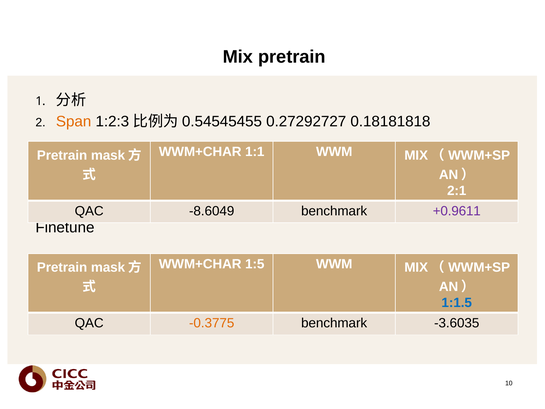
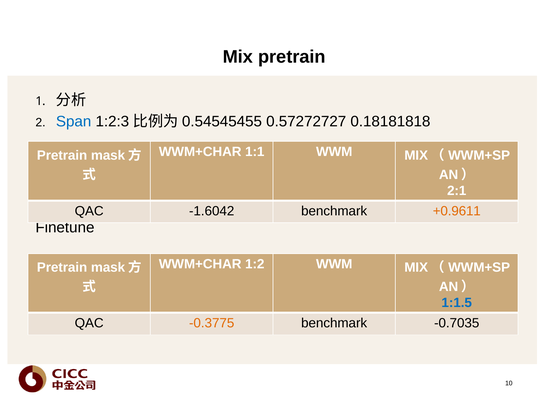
Span colour: orange -> blue (74, 121)
0.27292727: 0.27292727 -> 0.57272727 (306, 121)
-8.6049: -8.6049 -> -1.6042 (212, 211)
+0.9611 colour: purple -> orange (457, 211)
1:5: 1:5 -> 1:2 (255, 264)
-3.6035: -3.6035 -> -0.7035 (457, 323)
